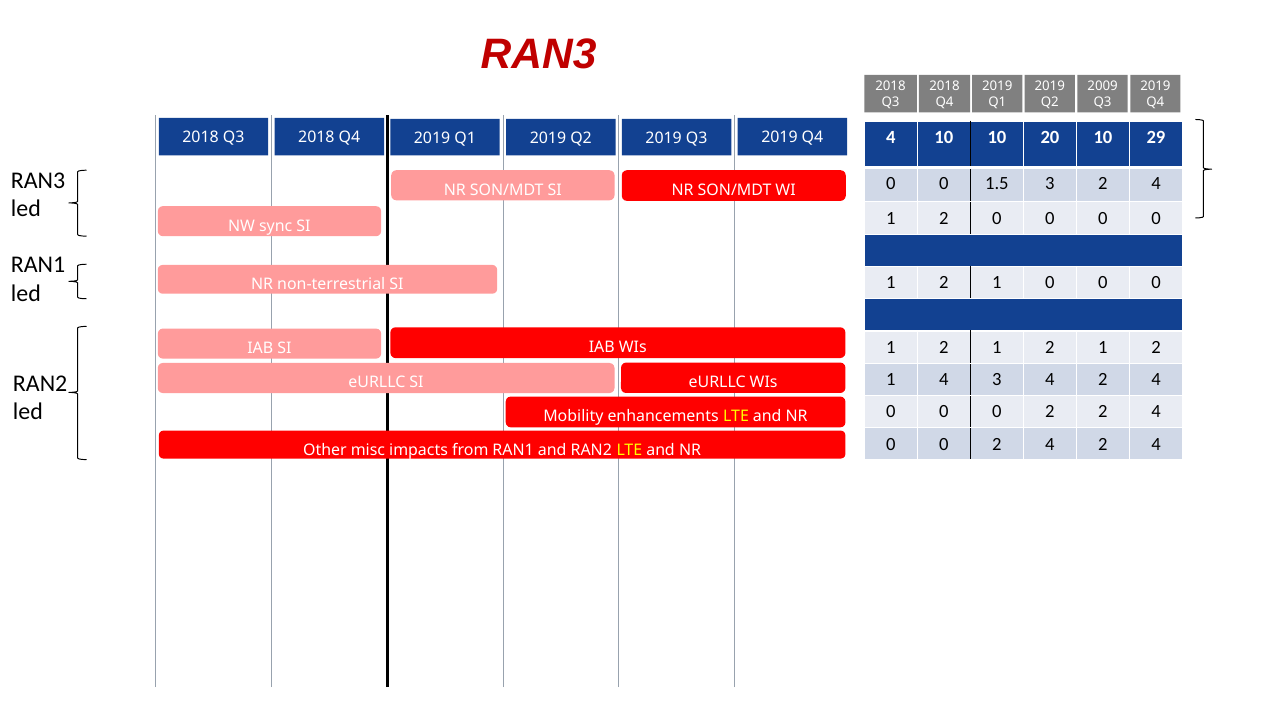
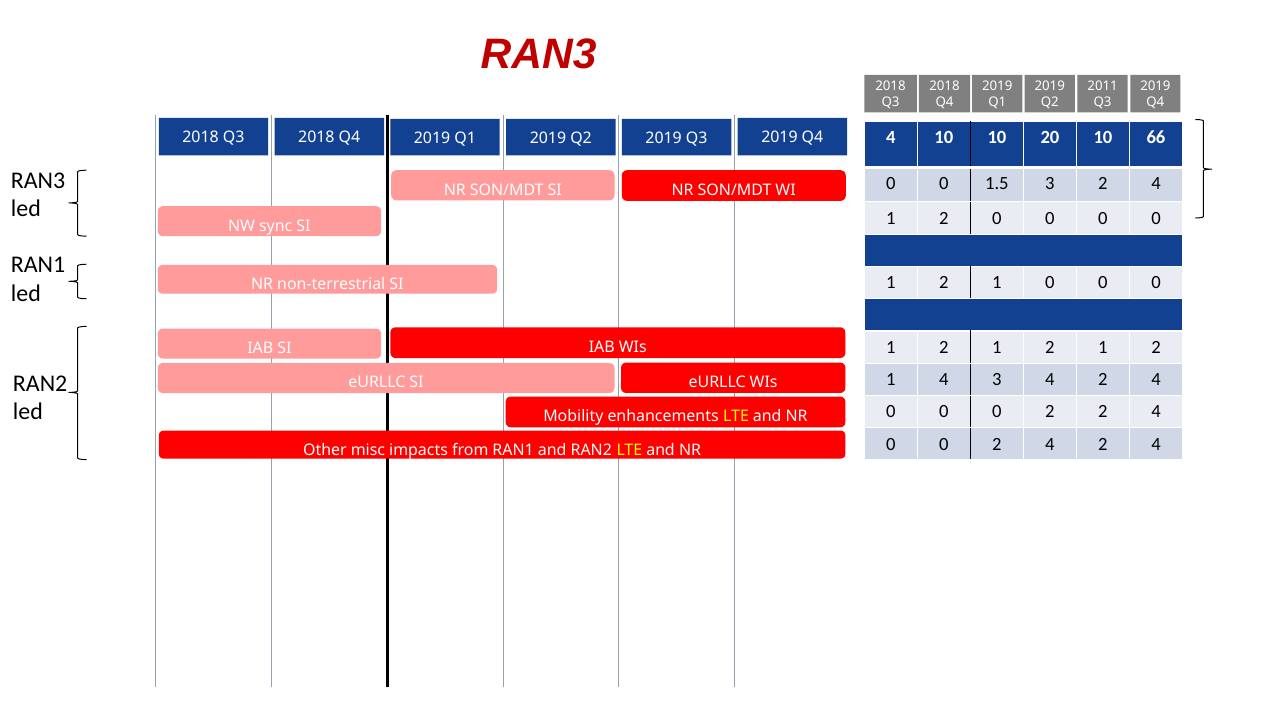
2009: 2009 -> 2011 (1103, 87)
29: 29 -> 66 (1156, 137)
